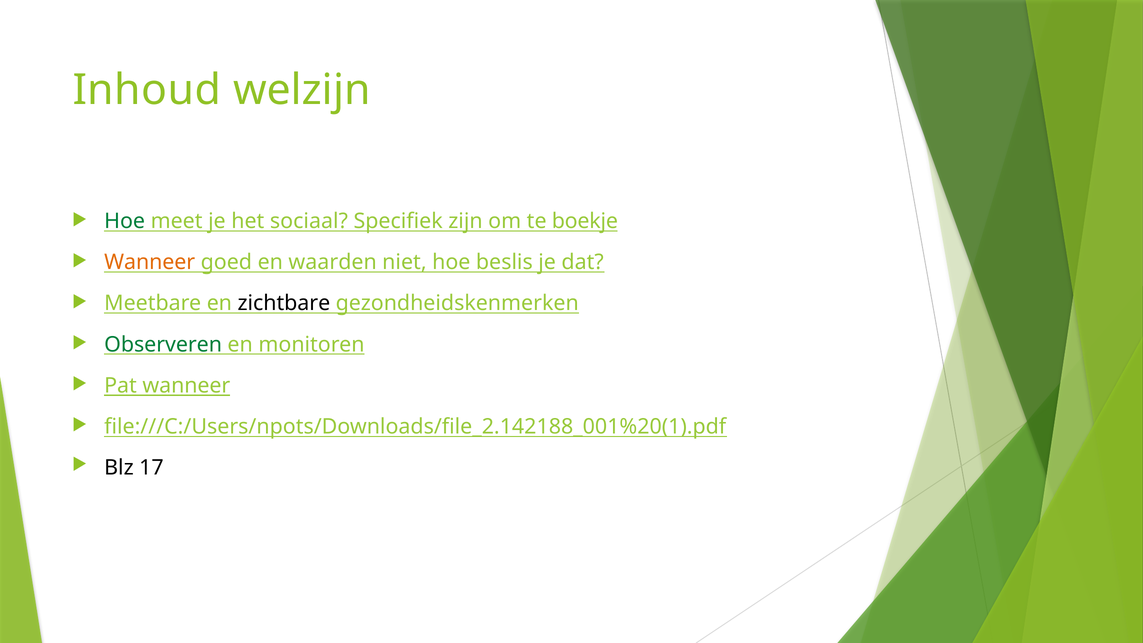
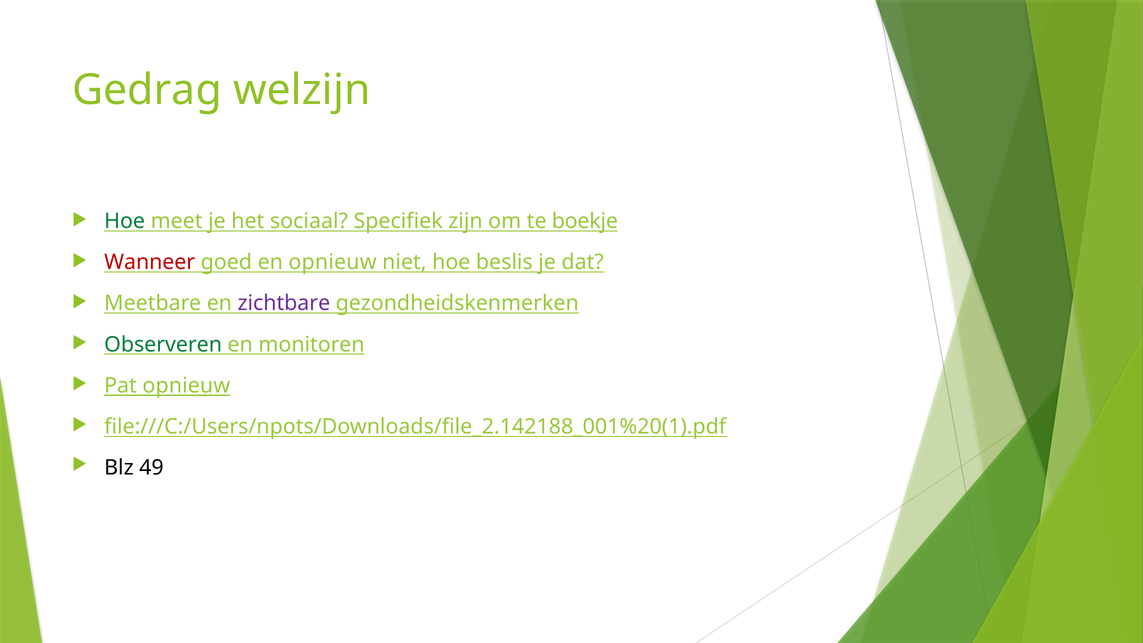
Inhoud: Inhoud -> Gedrag (147, 90)
Wanneer colour: orange -> red (150, 262)
en waarden: waarden -> opnieuw (333, 262)
zichtbare colour: black -> purple (284, 303)
Pat wanneer: wanneer -> opnieuw (186, 386)
17: 17 -> 49 (151, 468)
